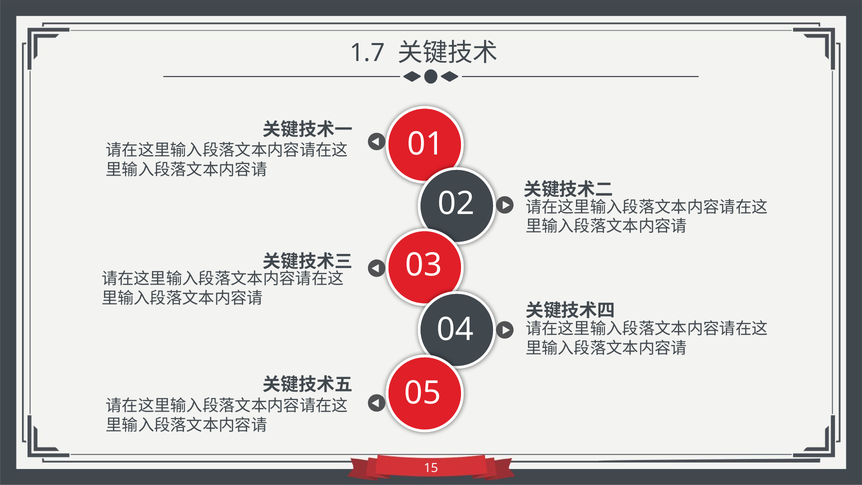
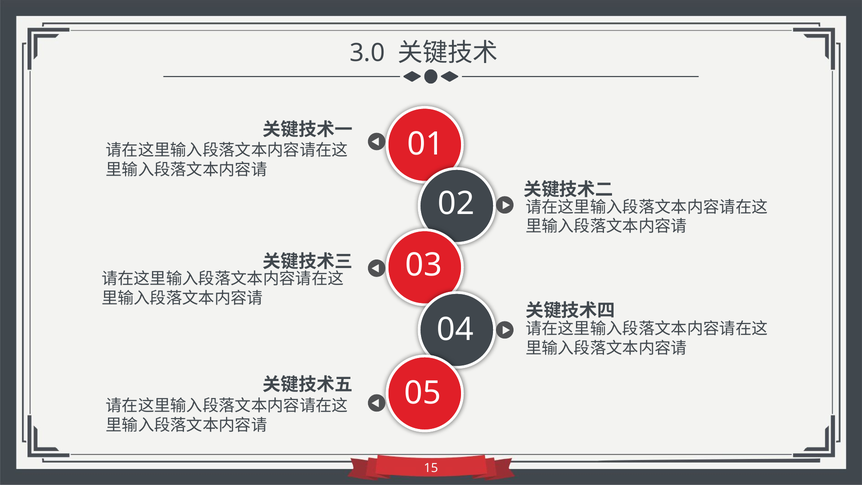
1.7: 1.7 -> 3.0 (367, 53)
